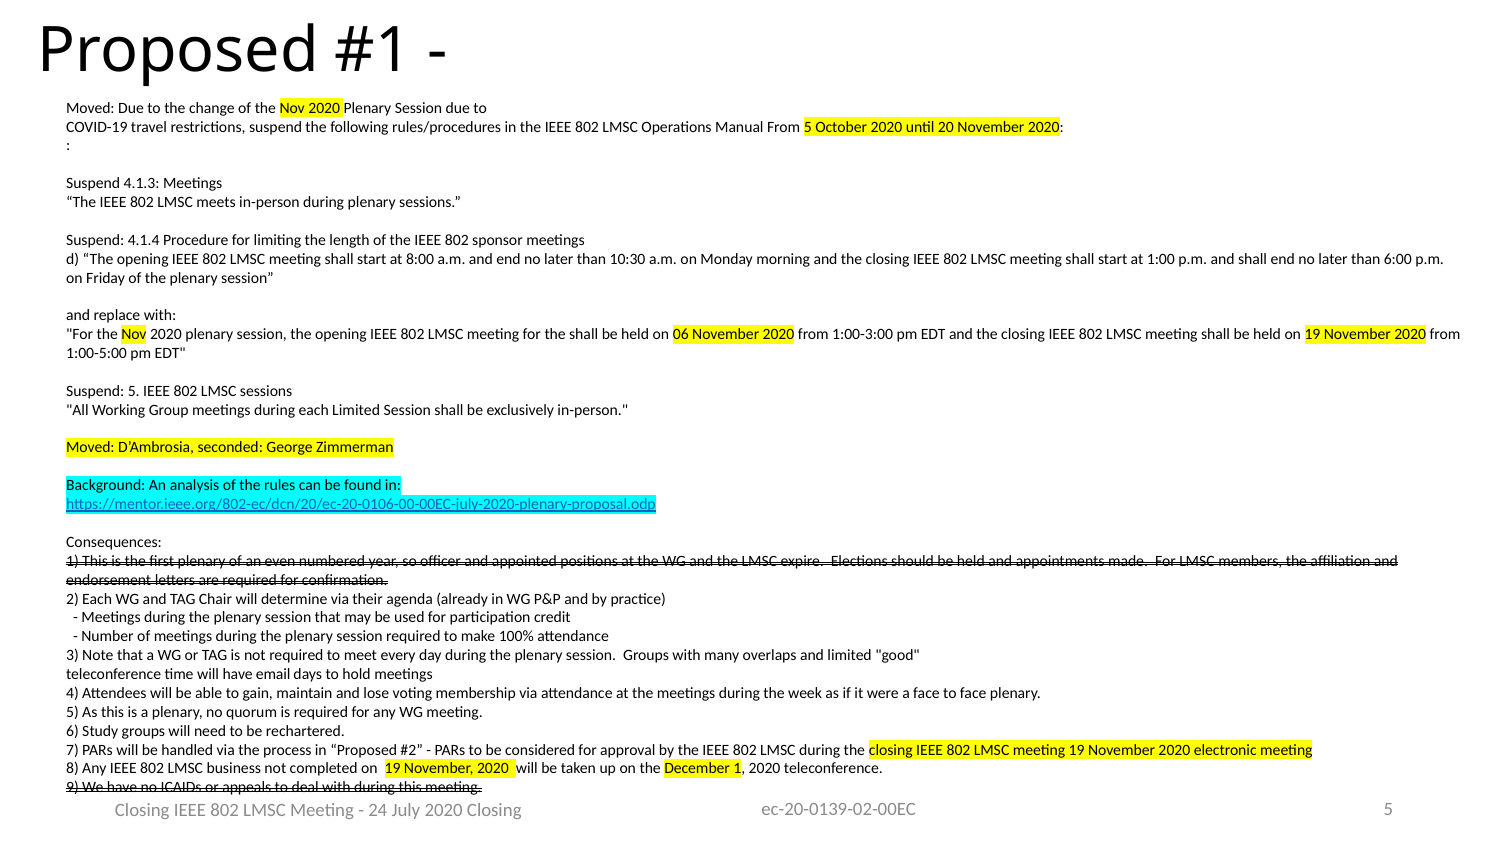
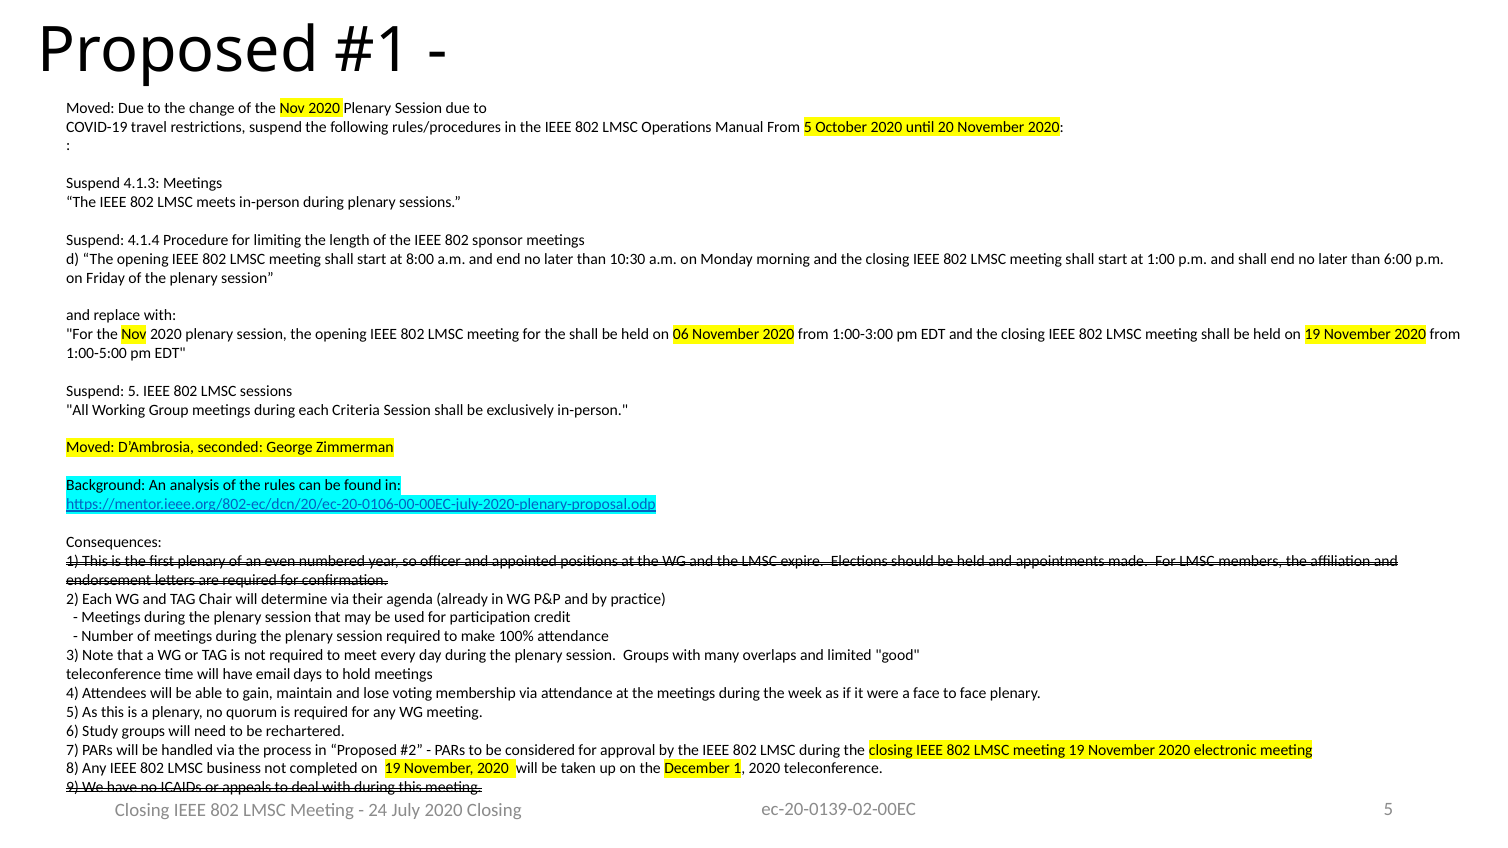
each Limited: Limited -> Criteria (356, 410)
